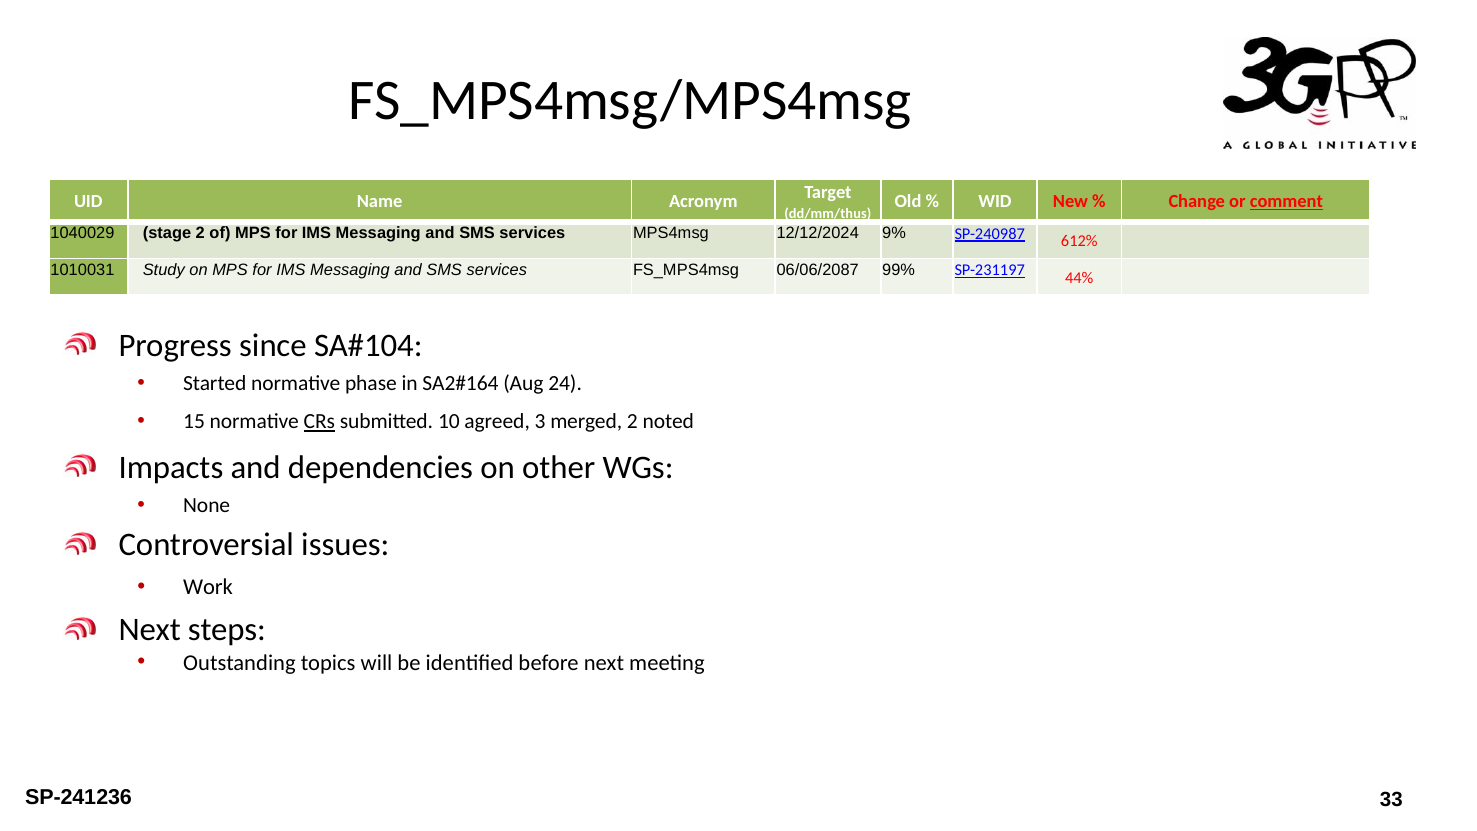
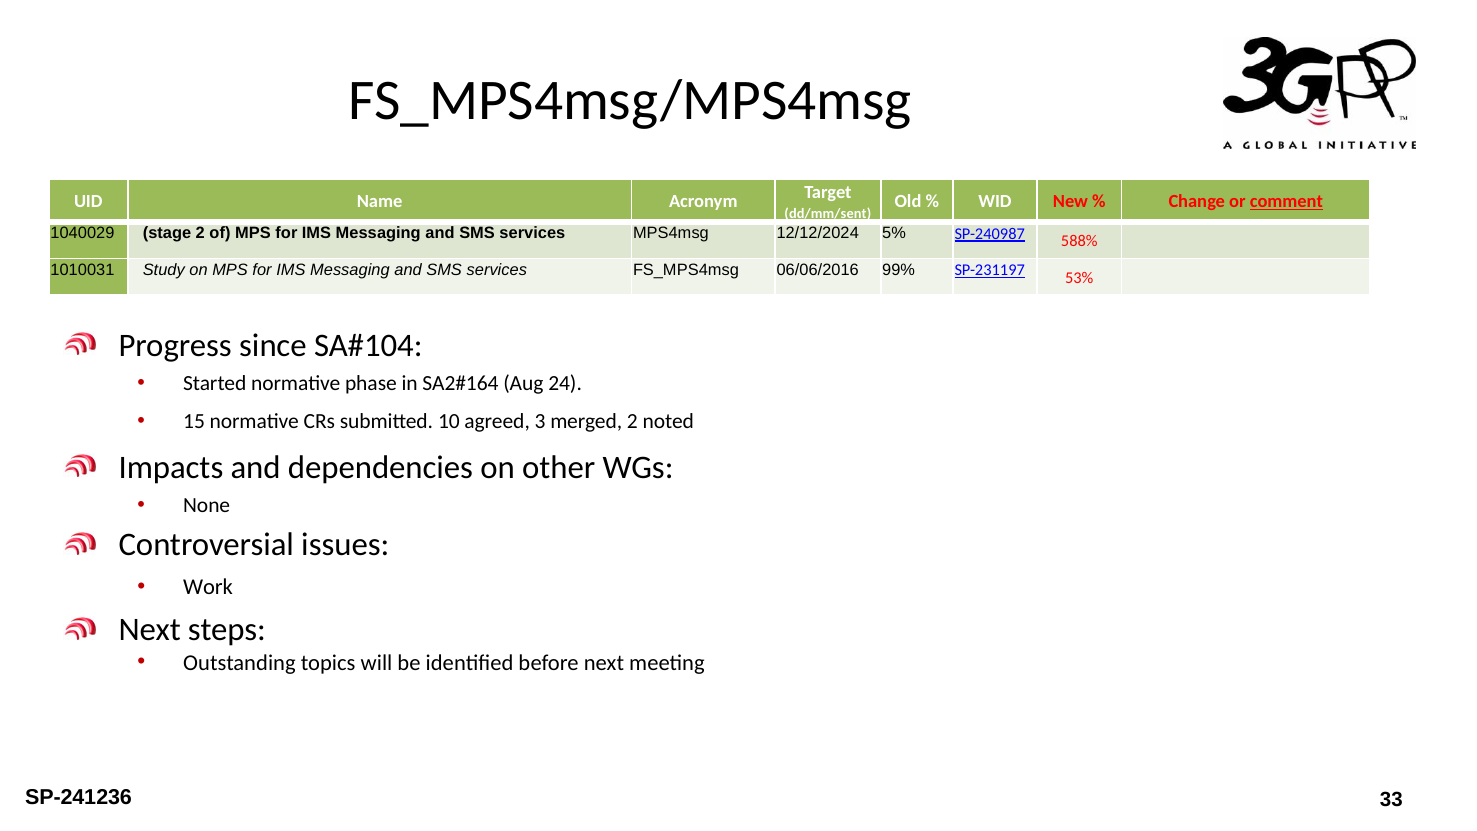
dd/mm/thus: dd/mm/thus -> dd/mm/sent (828, 213)
9%: 9% -> 5% (894, 233)
612%: 612% -> 588% (1079, 241)
06/06/2087: 06/06/2087 -> 06/06/2016 (818, 270)
44%: 44% -> 53% (1079, 278)
CRs underline: present -> none (319, 422)
